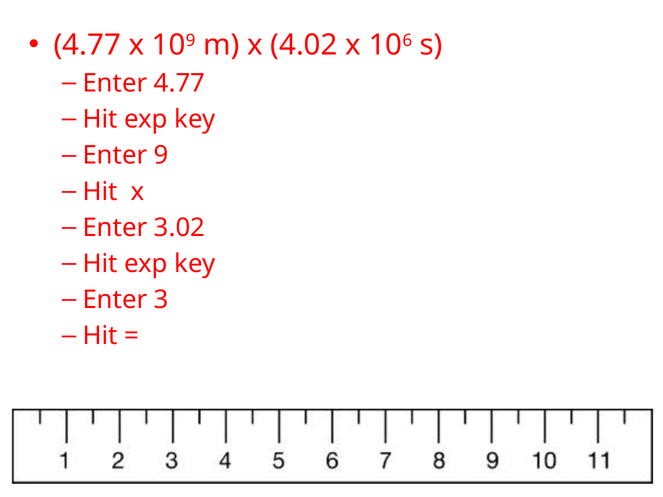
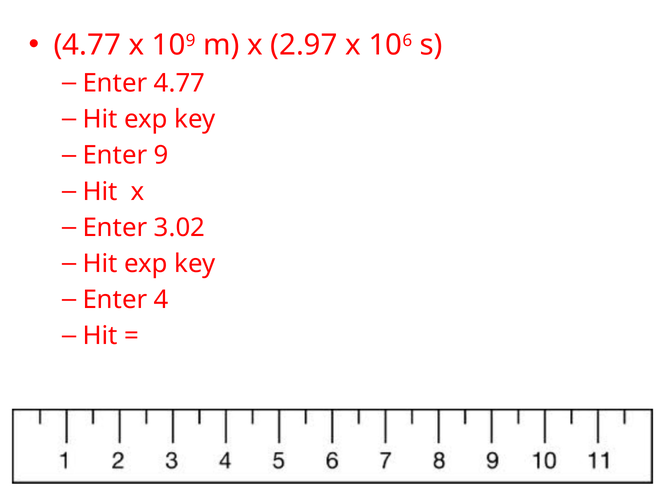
4.02: 4.02 -> 2.97 (304, 45)
3: 3 -> 4 (161, 300)
